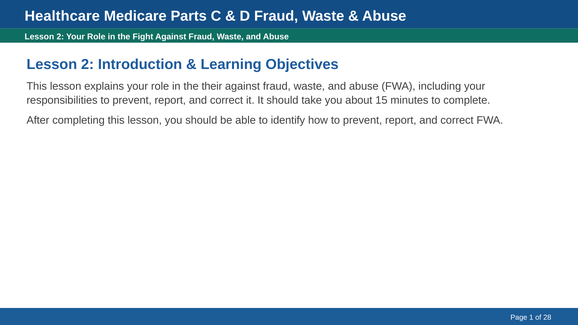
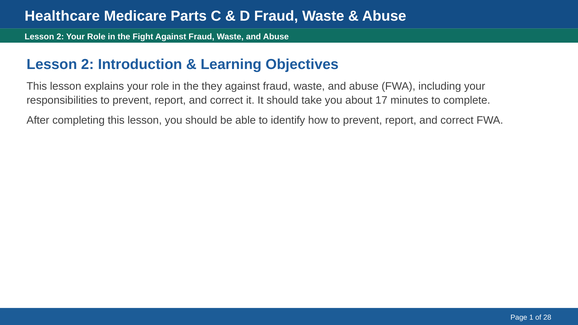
their: their -> they (212, 86)
15: 15 -> 17 (381, 100)
